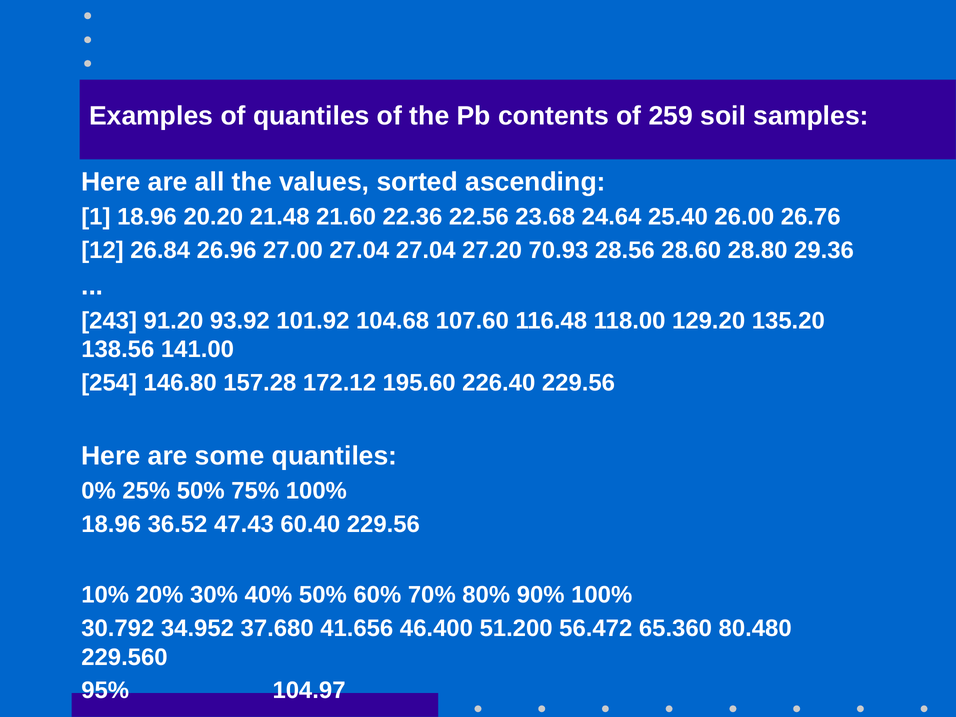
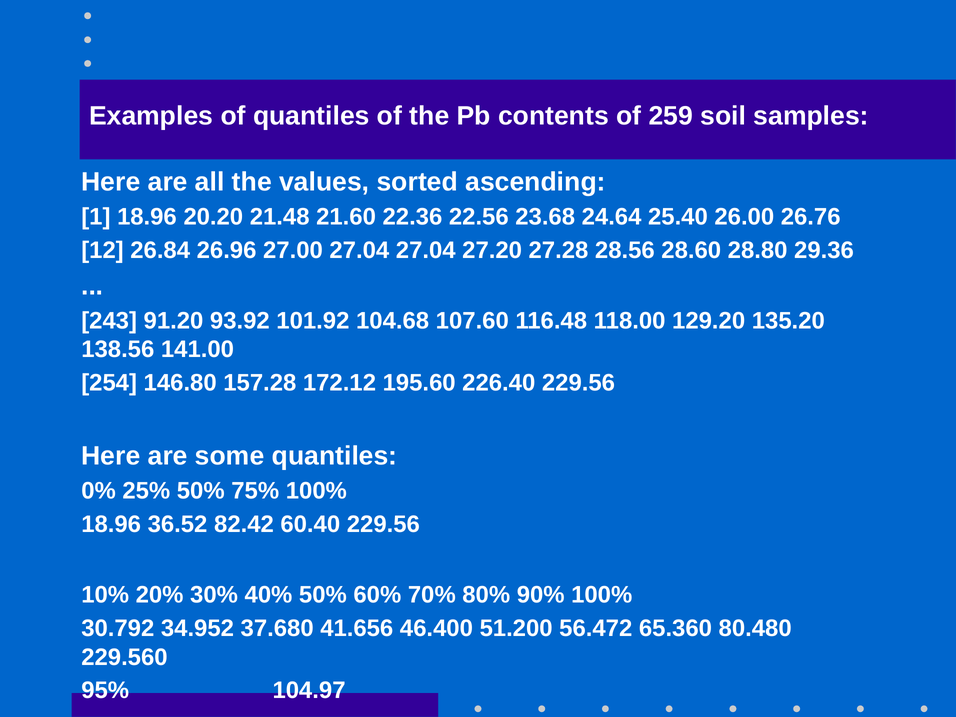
70.93: 70.93 -> 27.28 (558, 250)
47.43: 47.43 -> 82.42 (244, 524)
